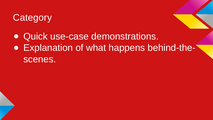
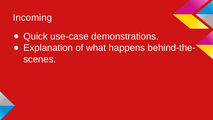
Category: Category -> Incoming (32, 18)
